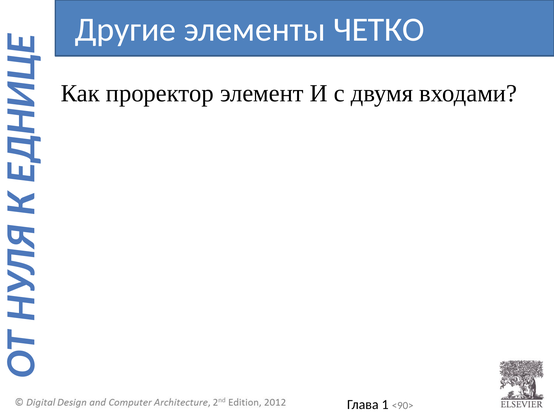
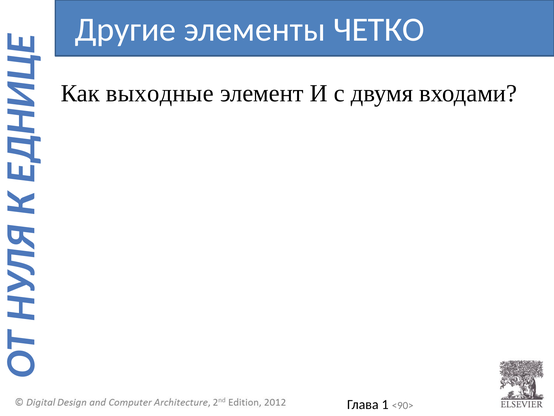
проректор: проректор -> выходные (160, 93)
